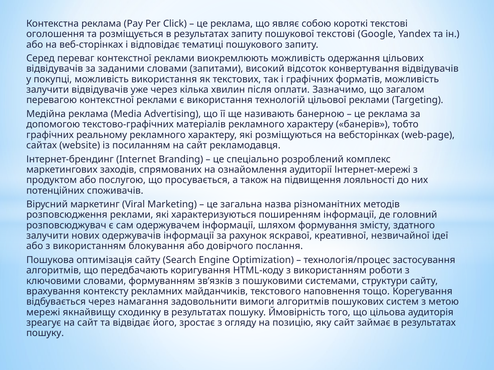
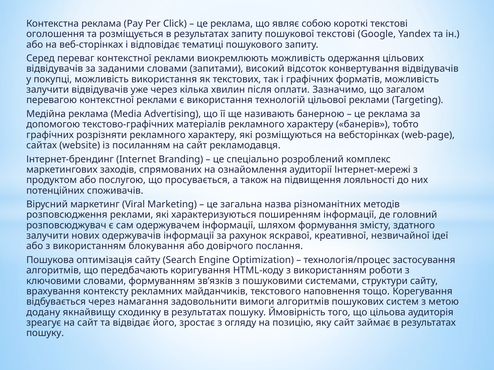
реальному: реальному -> розрізняти (102, 135)
мережі: мережі -> додану (43, 313)
